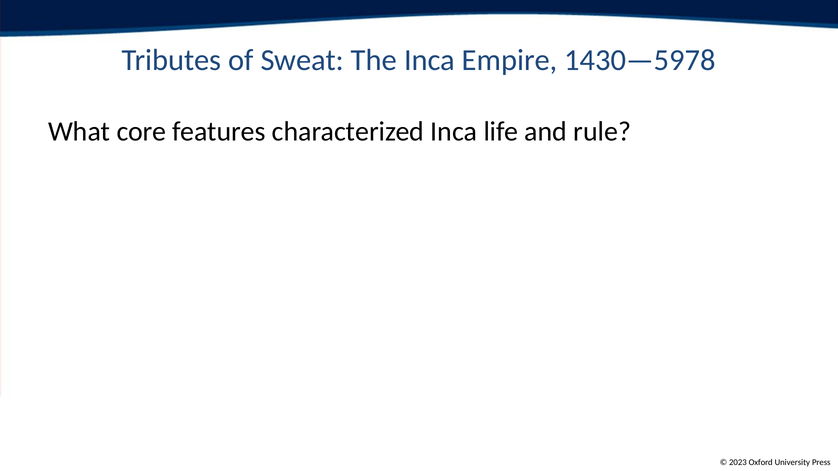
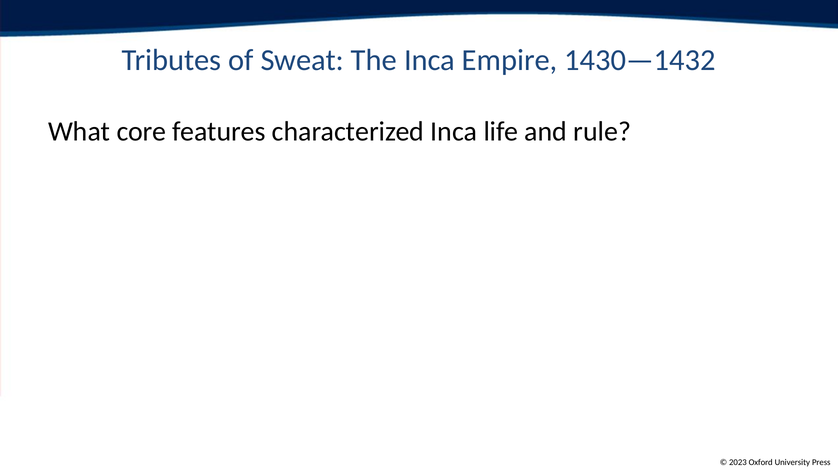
1430—5978: 1430—5978 -> 1430—1432 (640, 60)
